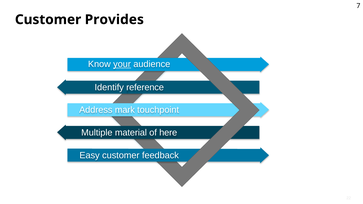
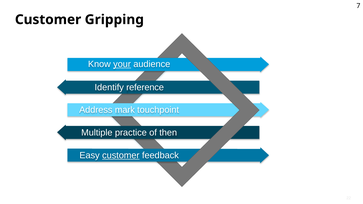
Provides: Provides -> Gripping (114, 20)
material: material -> practice (131, 133)
here: here -> then (168, 133)
customer underline: none -> present (121, 156)
